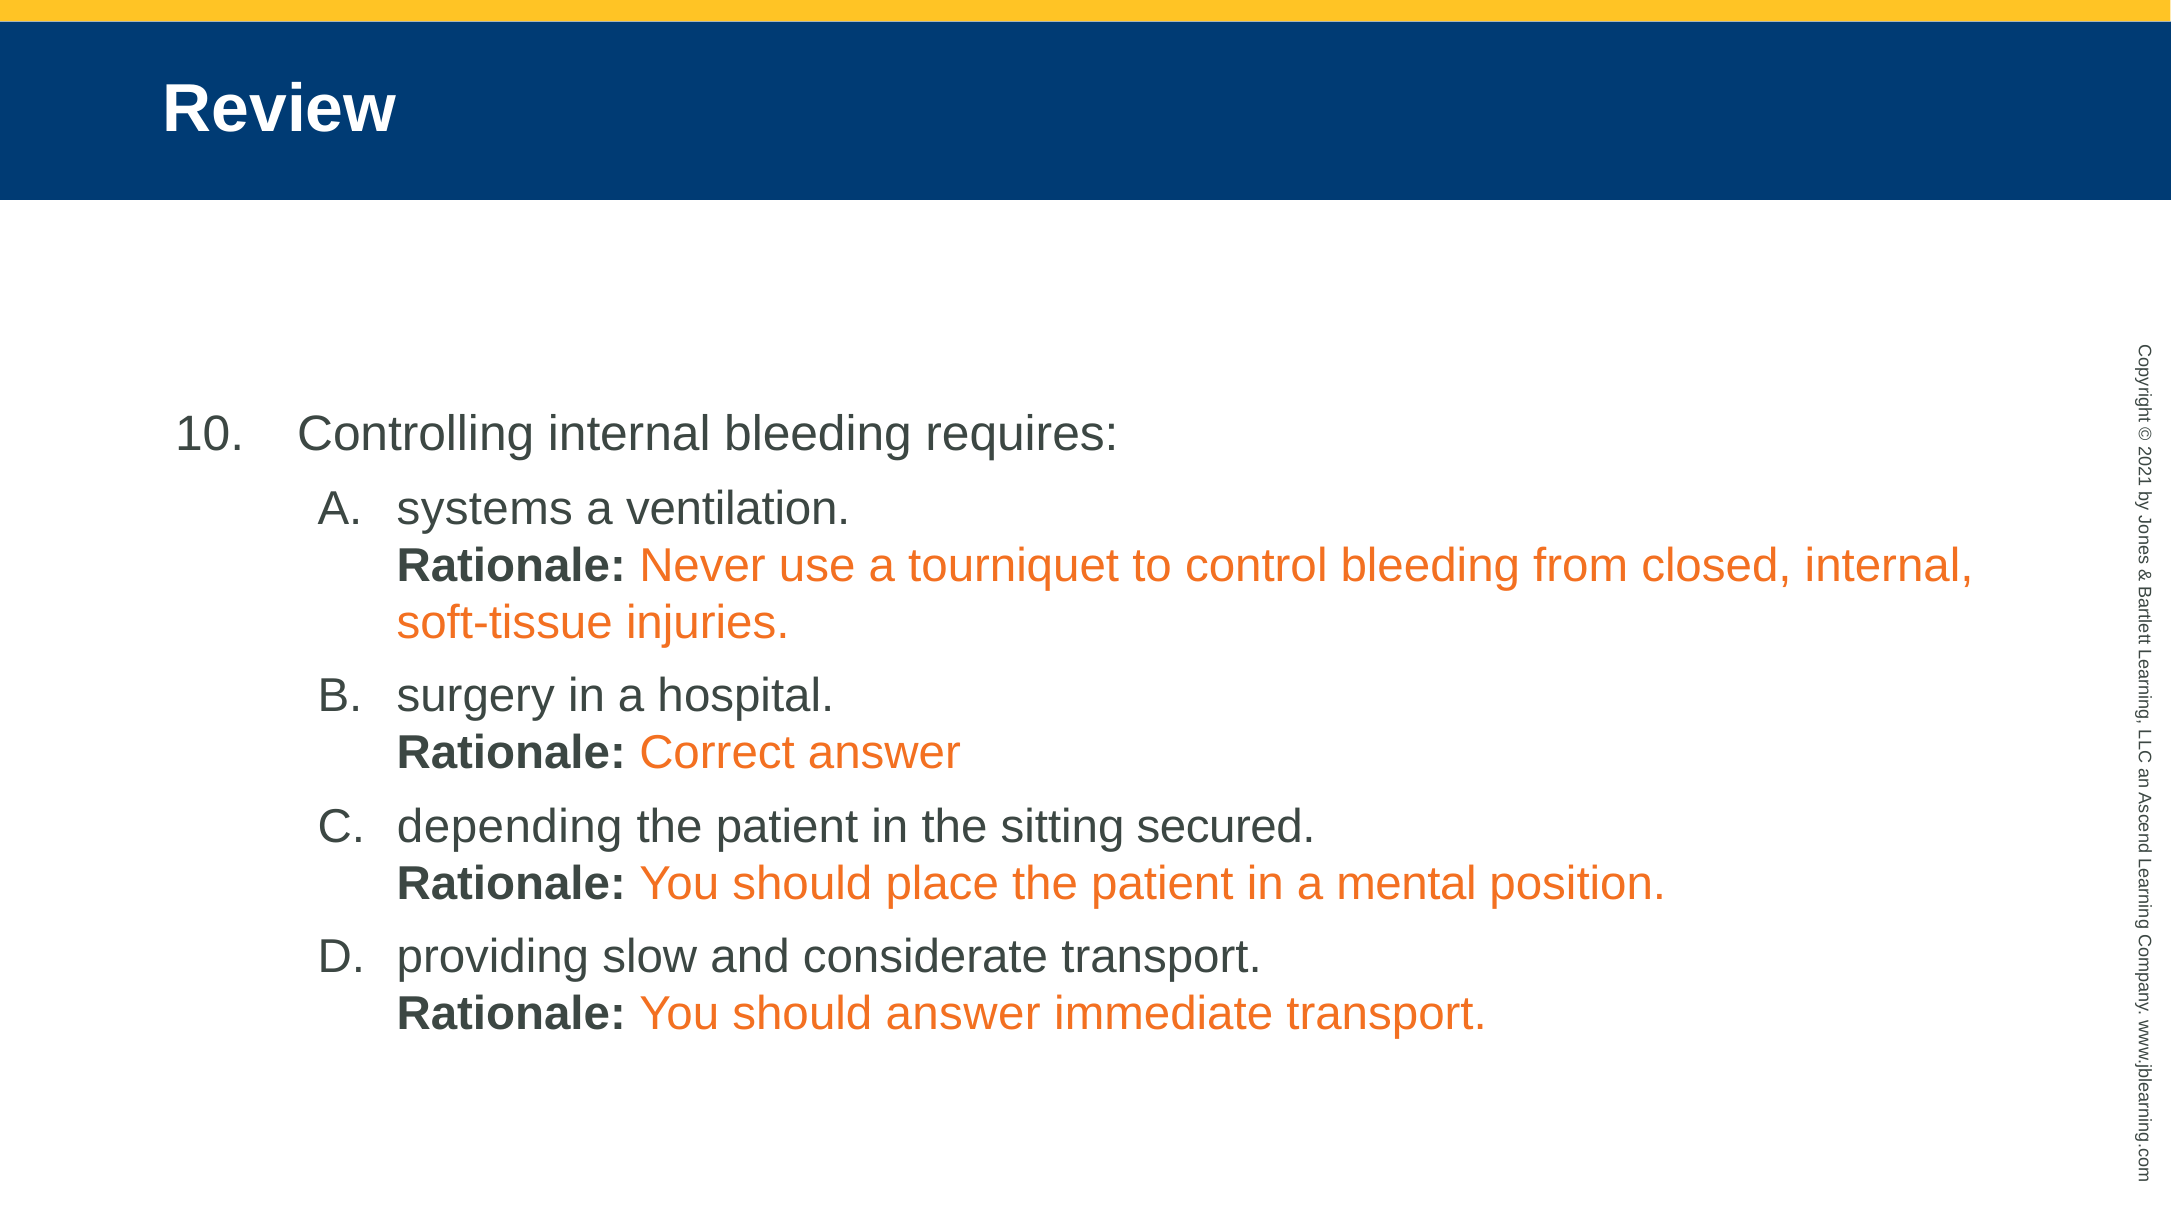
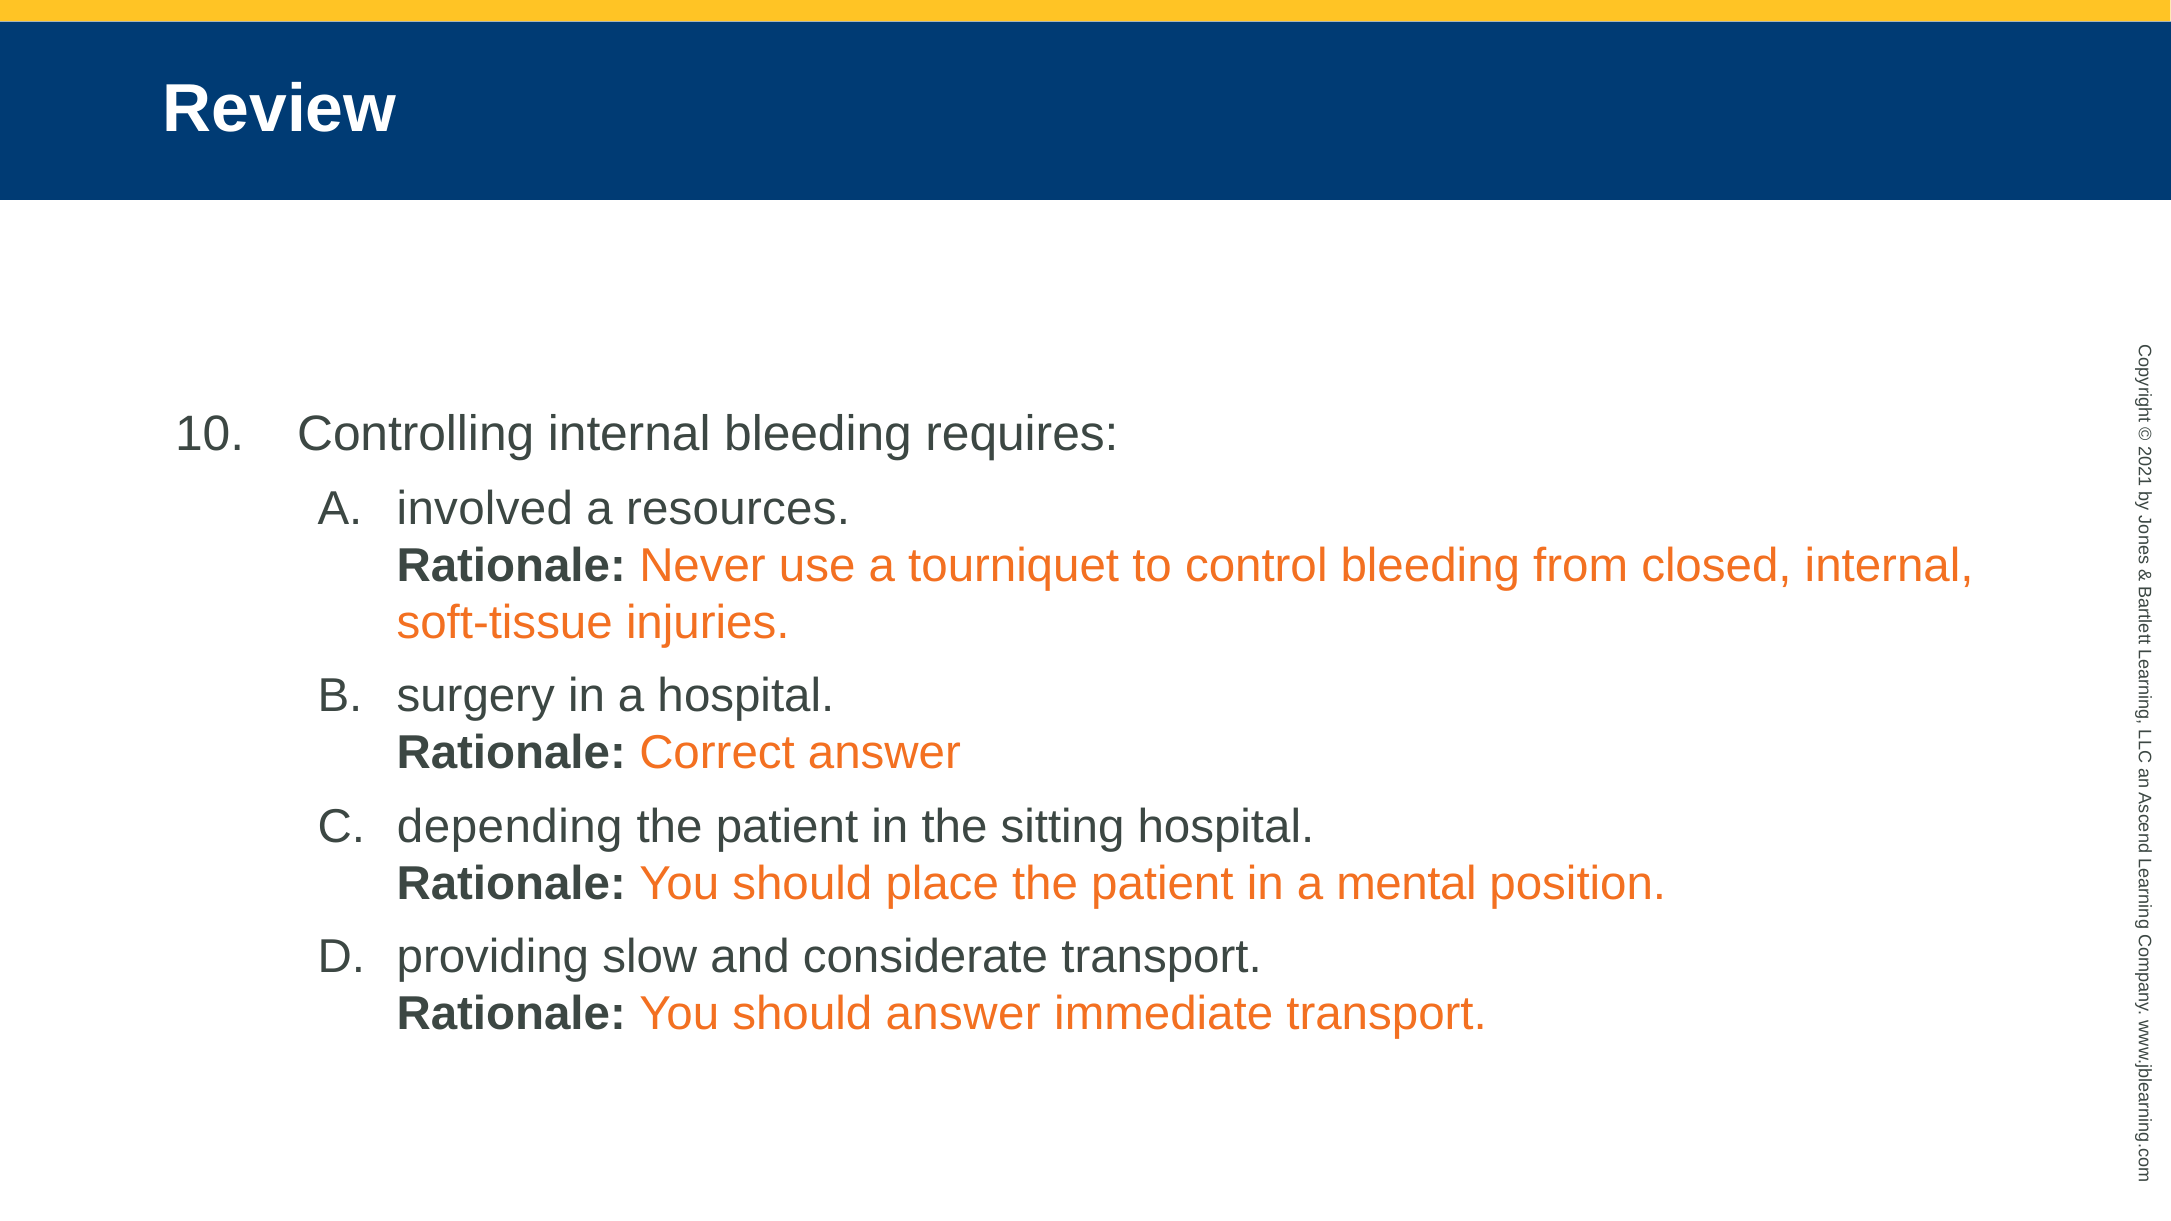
systems: systems -> involved (485, 509)
ventilation: ventilation -> resources (738, 509)
sitting secured: secured -> hospital (1226, 827)
